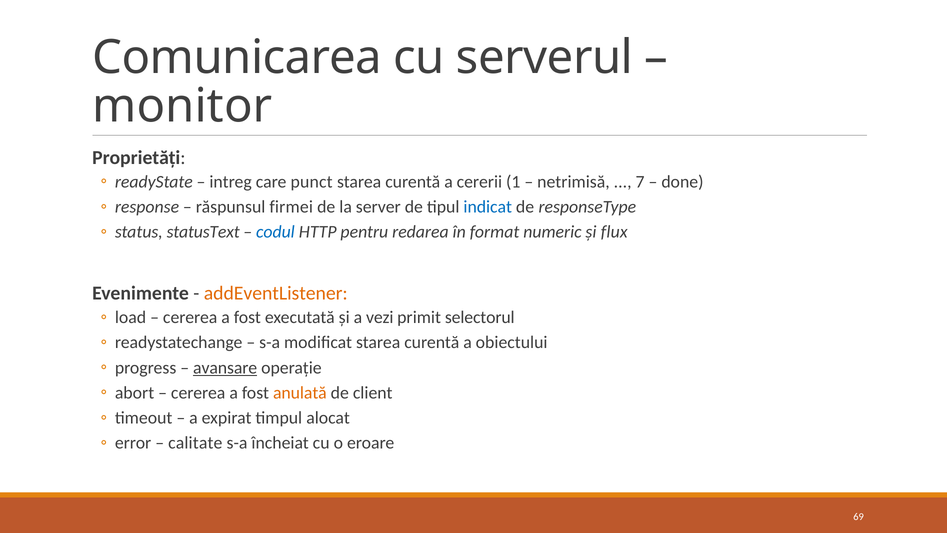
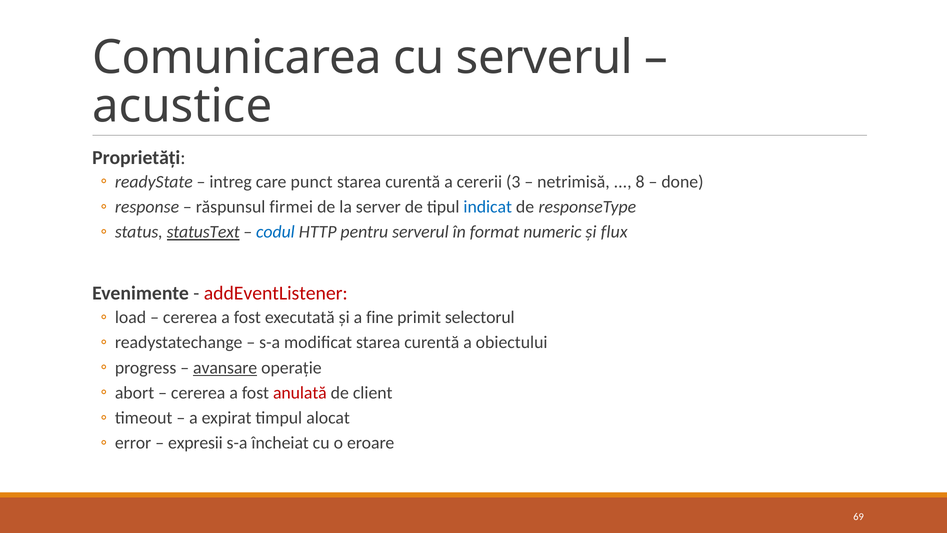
monitor: monitor -> acustice (182, 106)
1: 1 -> 3 (513, 182)
7: 7 -> 8 (640, 182)
statusText underline: none -> present (203, 232)
pentru redarea: redarea -> serverul (420, 232)
addEventListener colour: orange -> red (276, 293)
vezi: vezi -> fine (380, 317)
anulată colour: orange -> red (300, 393)
calitate: calitate -> expresii (195, 443)
